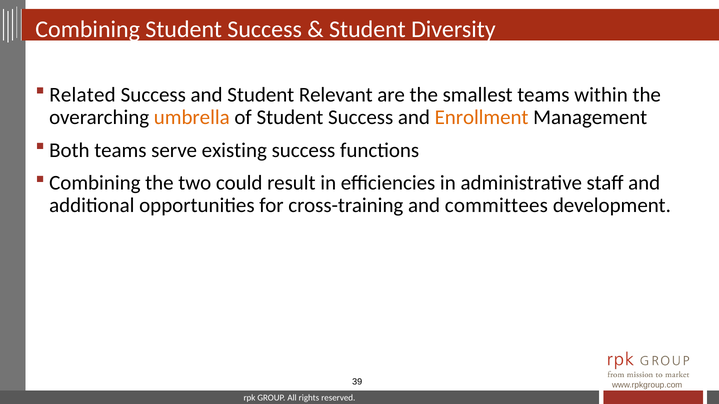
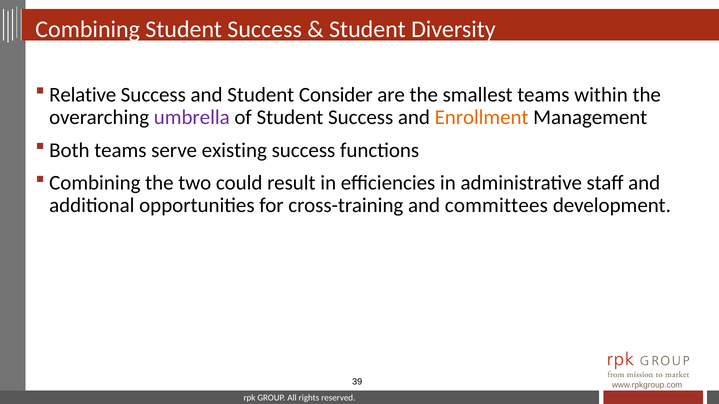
Related: Related -> Relative (83, 95)
Relevant: Relevant -> Consider (336, 95)
umbrella colour: orange -> purple (192, 117)
